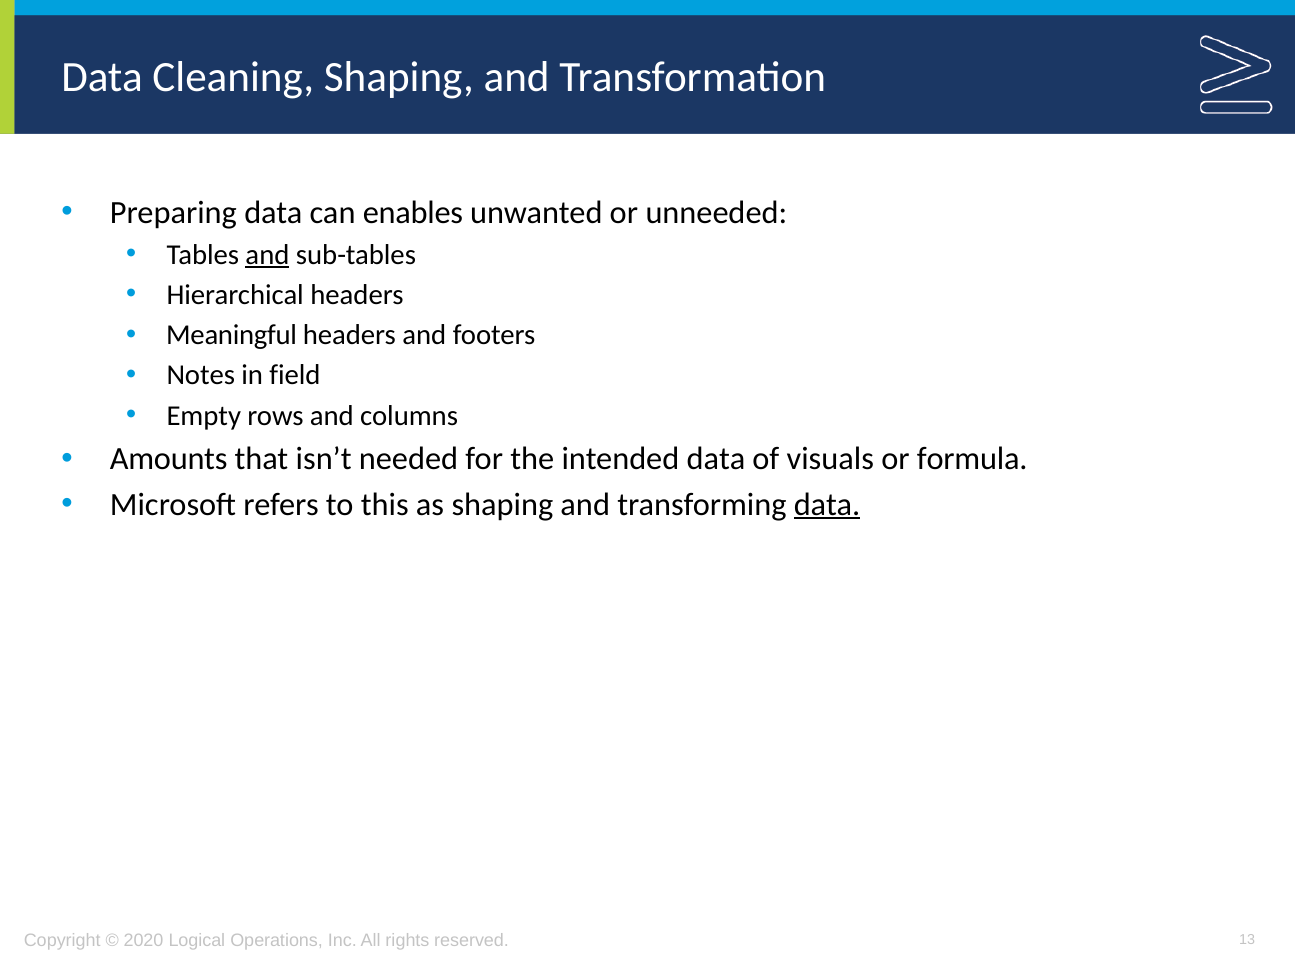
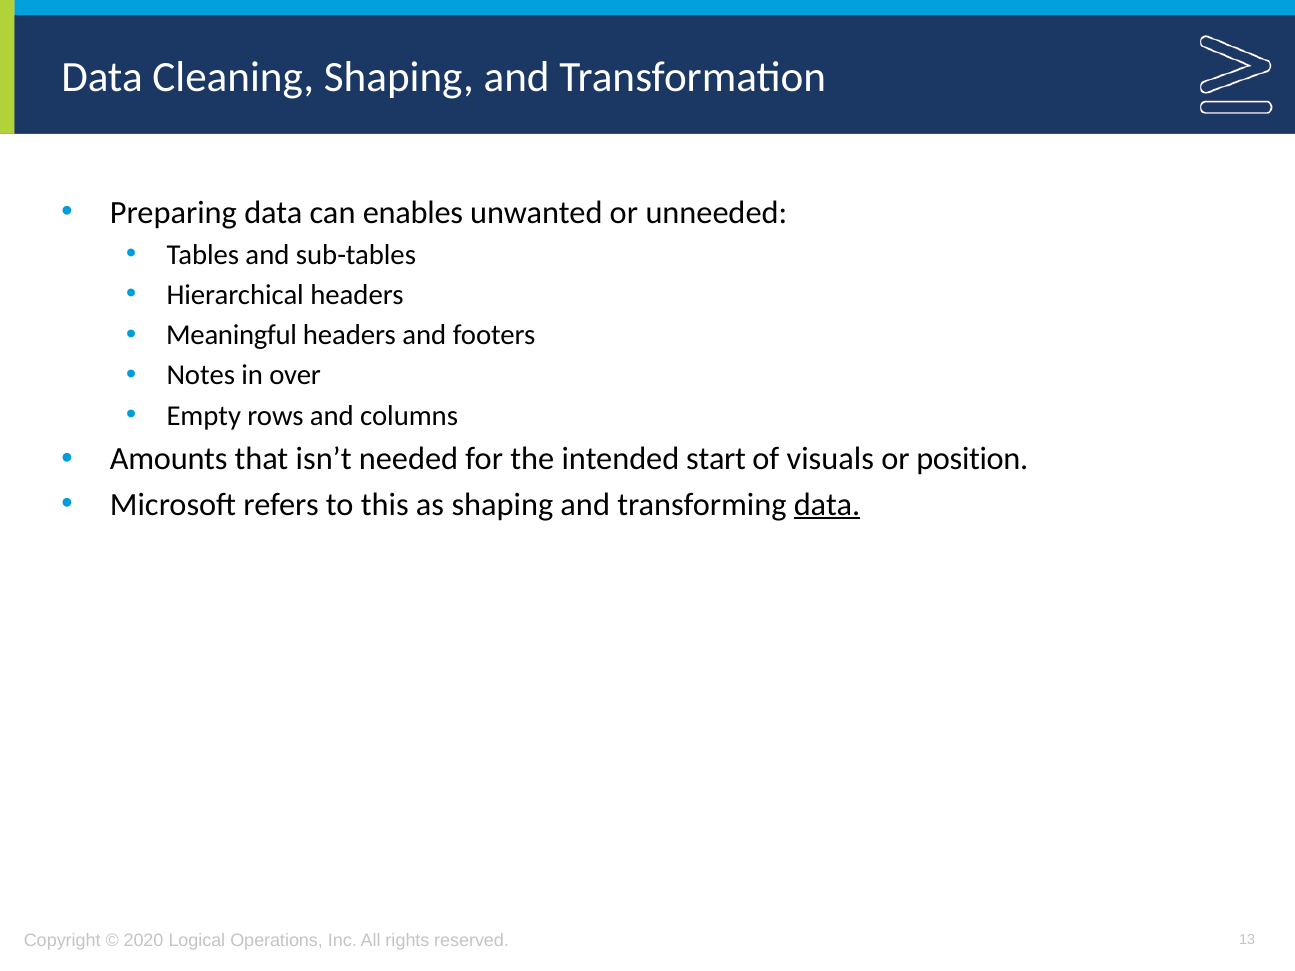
and underline: present -> none (267, 255)
field: field -> over (295, 376)
intended data: data -> start (716, 459)
formula: formula -> position (972, 459)
